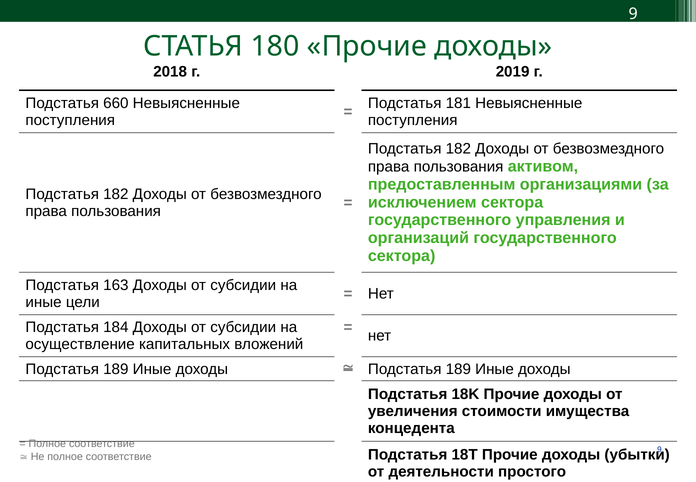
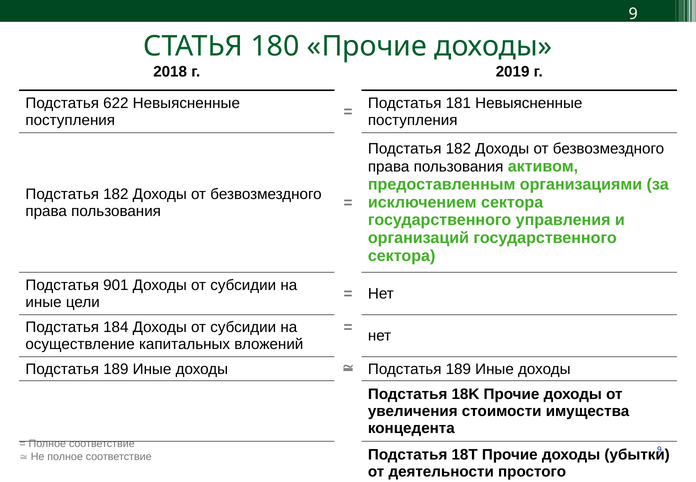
660: 660 -> 622 (116, 103)
163: 163 -> 901 (116, 285)
